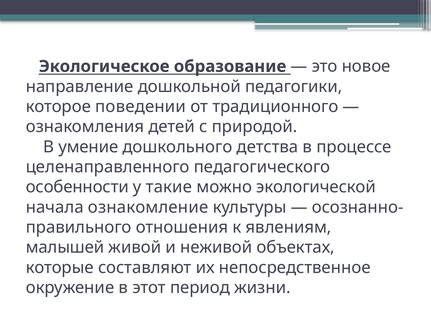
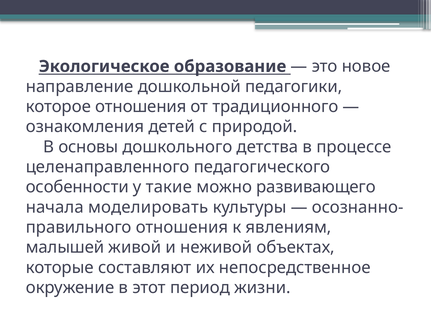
которое поведении: поведении -> отношения (141, 107)
умение: умение -> основы (88, 147)
экологической: экологической -> развивающего (316, 187)
ознакомление: ознакомление -> моделировать (148, 207)
